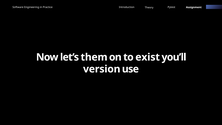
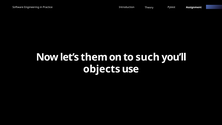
exist: exist -> such (148, 57)
version: version -> objects (102, 69)
